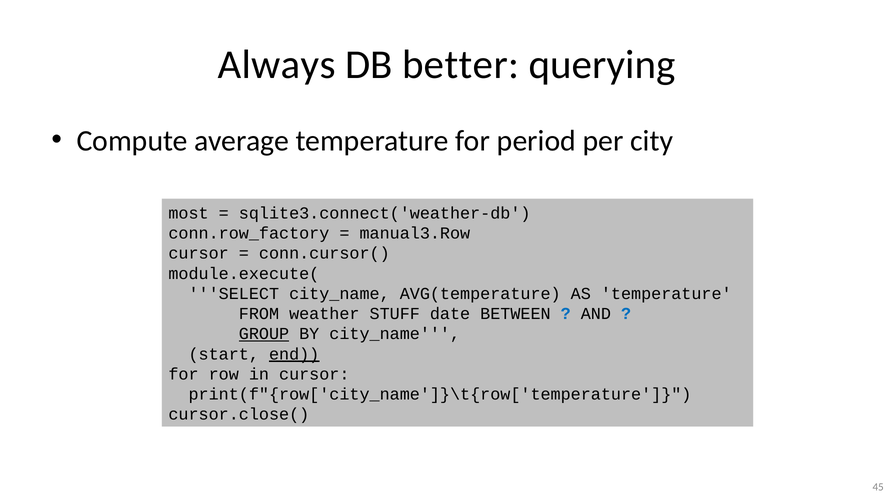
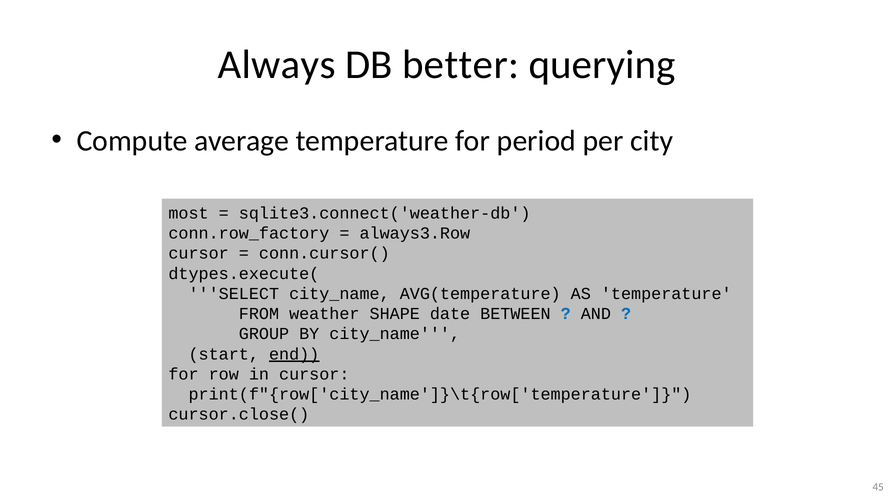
manual3.Row: manual3.Row -> always3.Row (415, 233)
module.execute(: module.execute( -> dtypes.execute( (244, 273)
STUFF: STUFF -> SHAPE (395, 314)
GROUP underline: present -> none (264, 334)
